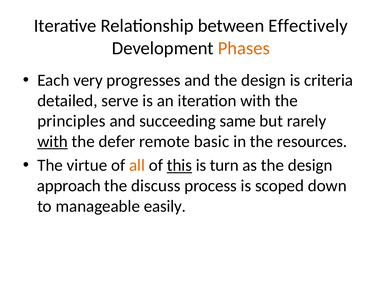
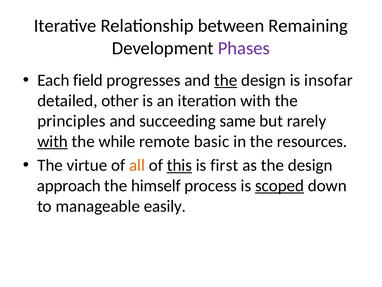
Effectively: Effectively -> Remaining (308, 26)
Phases colour: orange -> purple (244, 48)
very: very -> field (88, 80)
the underline: none -> present (226, 80)
criteria: criteria -> insofar (329, 80)
serve: serve -> other (120, 101)
defer: defer -> while (117, 141)
turn: turn -> first (224, 165)
discuss: discuss -> himself (156, 185)
scoped underline: none -> present (280, 185)
